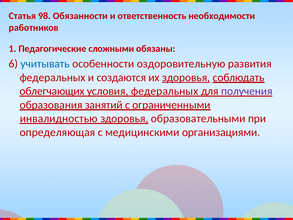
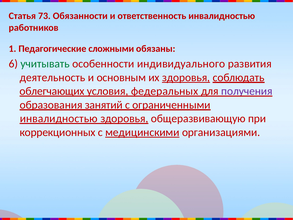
98: 98 -> 73 (44, 16)
ответственность необходимости: необходимости -> инвалидностью (222, 16)
учитывать colour: blue -> green (45, 64)
оздоровительную: оздоровительную -> индивидуального (181, 64)
федеральных: федеральных -> деятельность (53, 77)
создаются: создаются -> основным (121, 77)
образовательными: образовательными -> общеразвивающую (198, 118)
определяющая: определяющая -> коррекционных (58, 132)
медицинскими underline: none -> present (142, 132)
